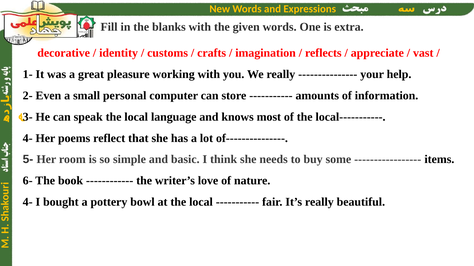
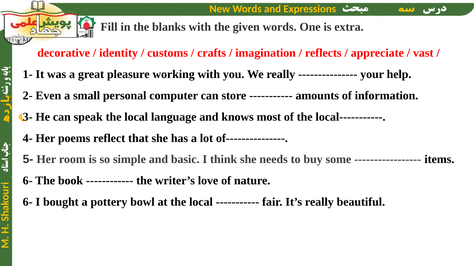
4-: 4- -> 6- (28, 202)
